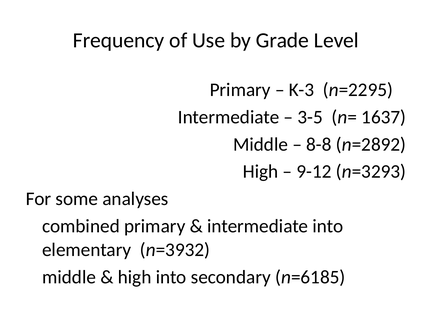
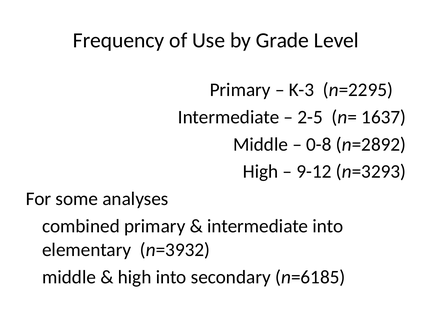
3-5: 3-5 -> 2-5 (310, 117)
8-8: 8-8 -> 0-8 (319, 144)
